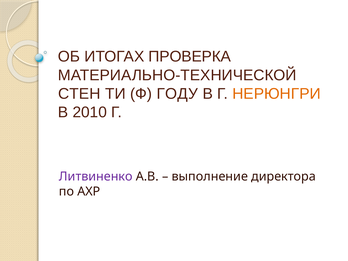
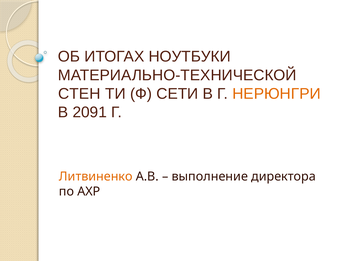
ПРОВЕРКА: ПРОВЕРКА -> НОУТБУКИ (190, 57)
ГОДУ: ГОДУ -> СЕТИ (177, 94)
2010: 2010 -> 2091 (90, 112)
Литвиненко colour: purple -> orange (96, 176)
